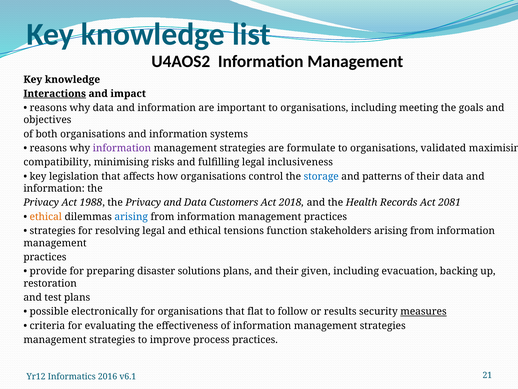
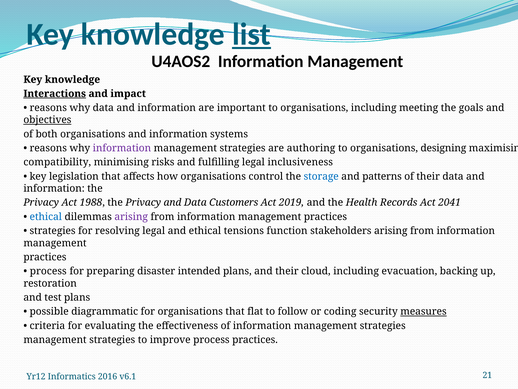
list underline: none -> present (251, 34)
objectives underline: none -> present (47, 120)
formulate: formulate -> authoring (311, 148)
validated: validated -> designing (443, 148)
2018: 2018 -> 2019 (291, 202)
2081: 2081 -> 2041 (450, 202)
ethical colour: orange -> blue (46, 217)
arising colour: blue -> purple (131, 217)
provide: provide -> process (48, 271)
solutions: solutions -> intended (199, 271)
given: given -> cloud (316, 271)
electronically: electronically -> diagrammatic (105, 311)
results: results -> coding (340, 311)
